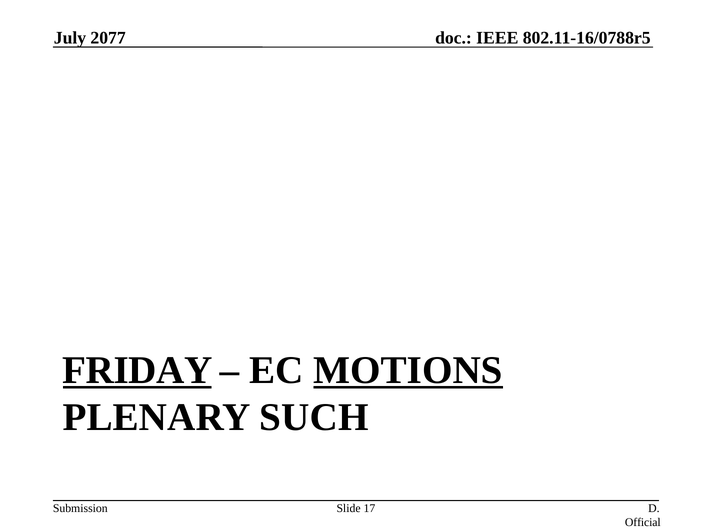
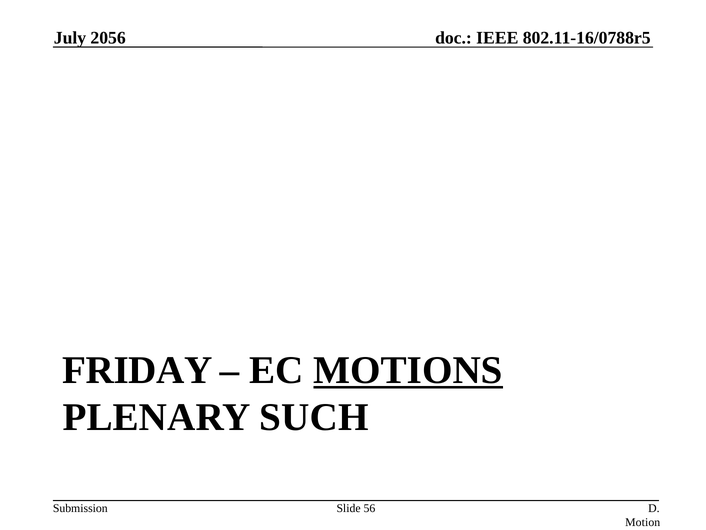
2077: 2077 -> 2056 (108, 38)
FRIDAY underline: present -> none (137, 370)
17: 17 -> 56 (369, 508)
Official: Official -> Motion (643, 522)
